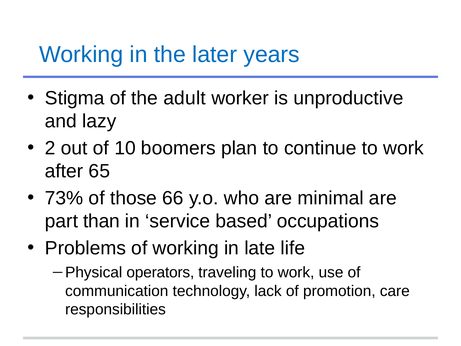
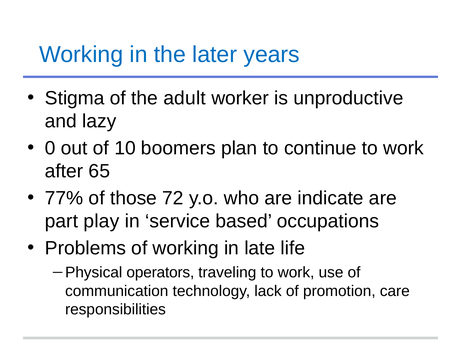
2: 2 -> 0 (50, 148)
73%: 73% -> 77% (64, 198)
66: 66 -> 72 (173, 198)
minimal: minimal -> indicate (331, 198)
than: than -> play (101, 221)
